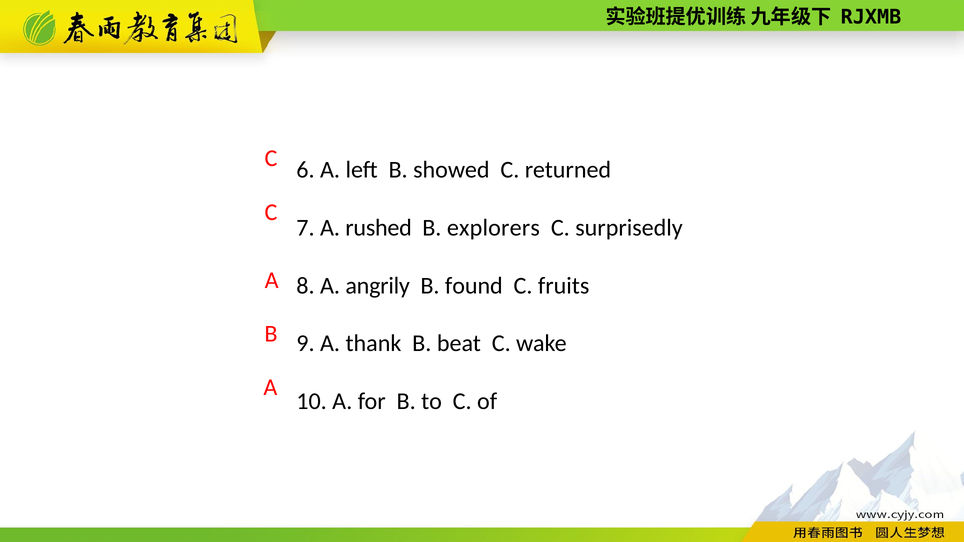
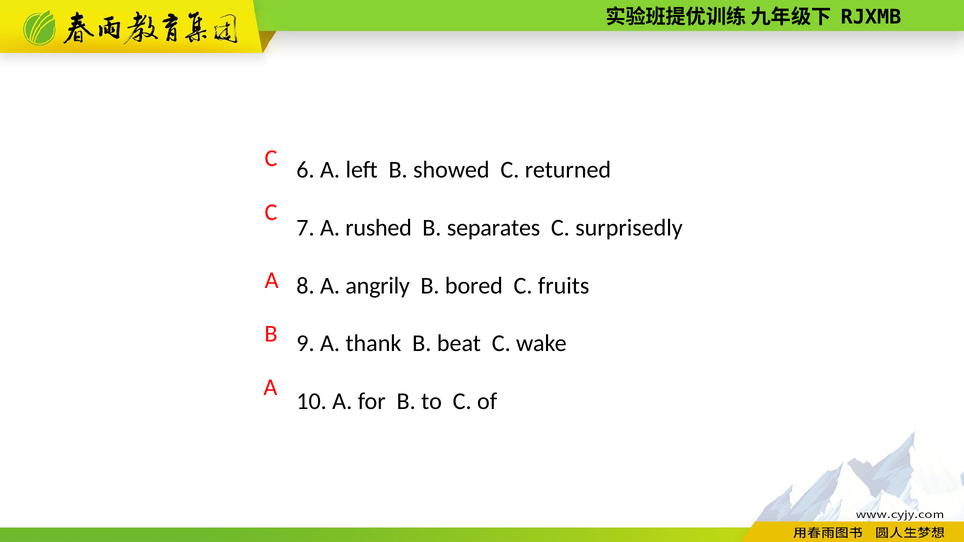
explorers: explorers -> separates (494, 228)
found: found -> bored (474, 286)
